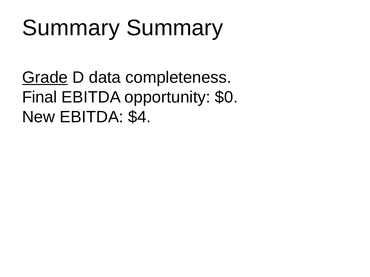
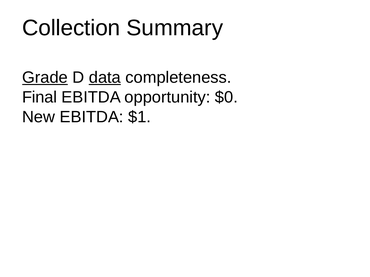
Summary: Summary -> Collection (71, 28)
data underline: none -> present (105, 78)
$4: $4 -> $1 (140, 117)
